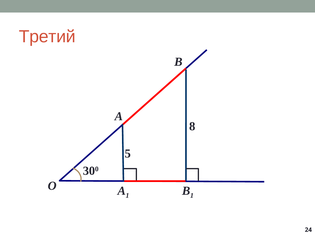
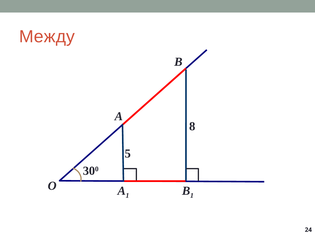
Третий: Третий -> Между (47, 37)
